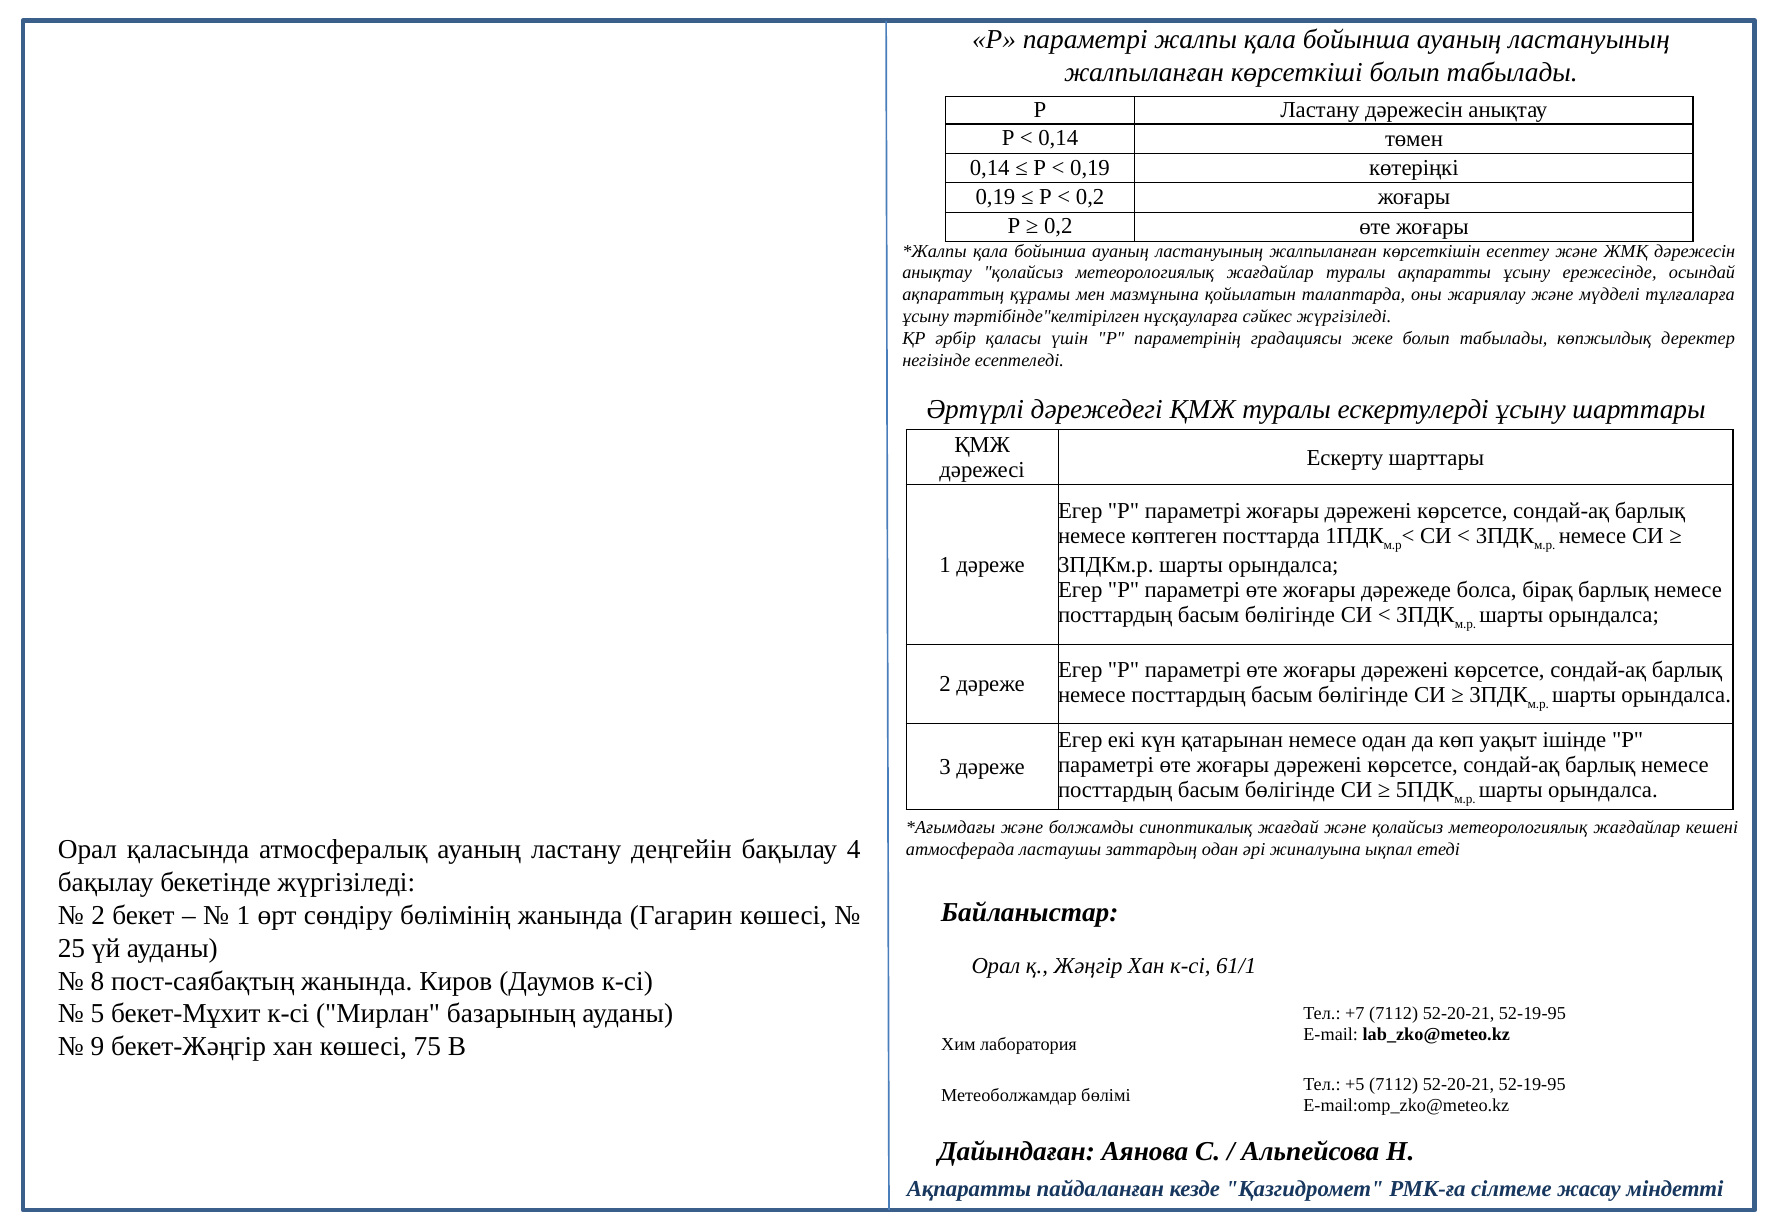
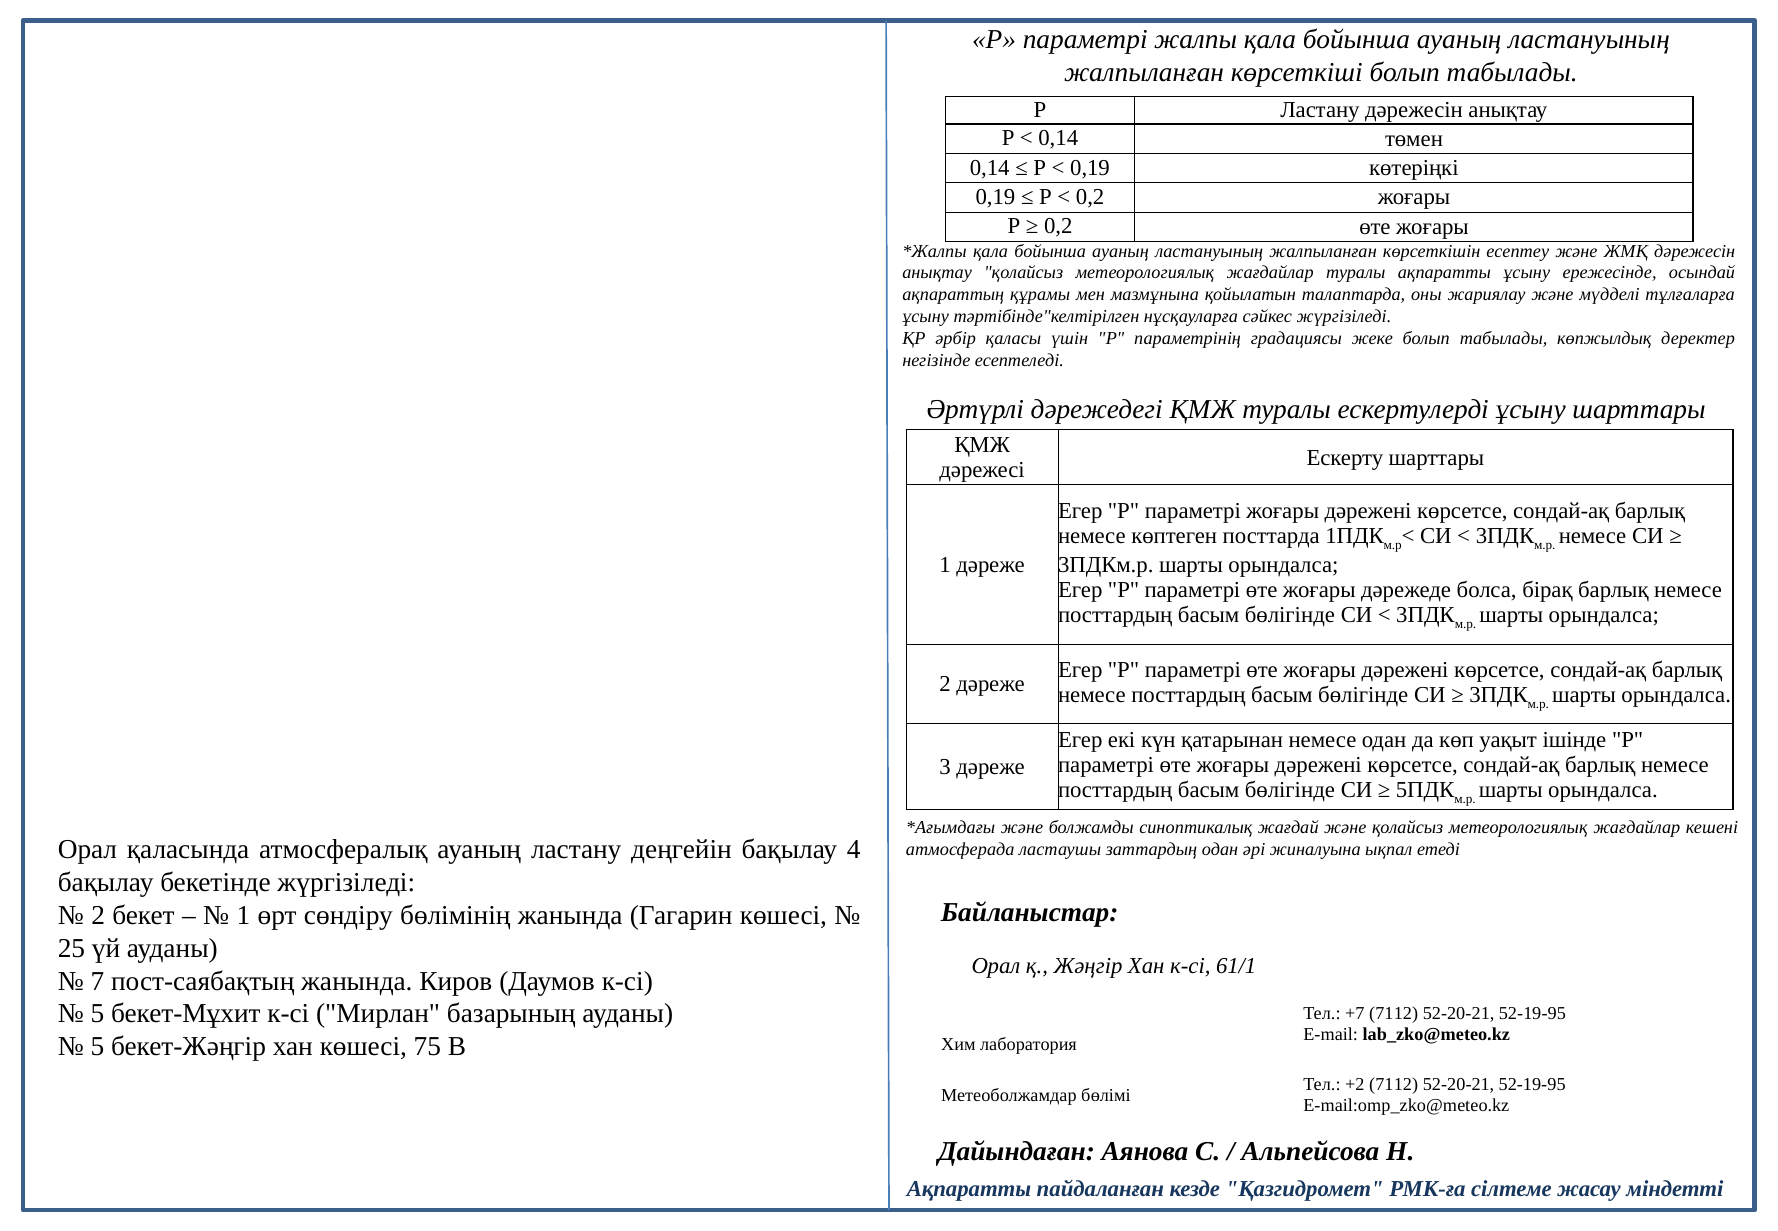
8: 8 -> 7 (97, 981)
9: 9 -> 5 (97, 1047)
+5: +5 -> +2 (1355, 1085)
